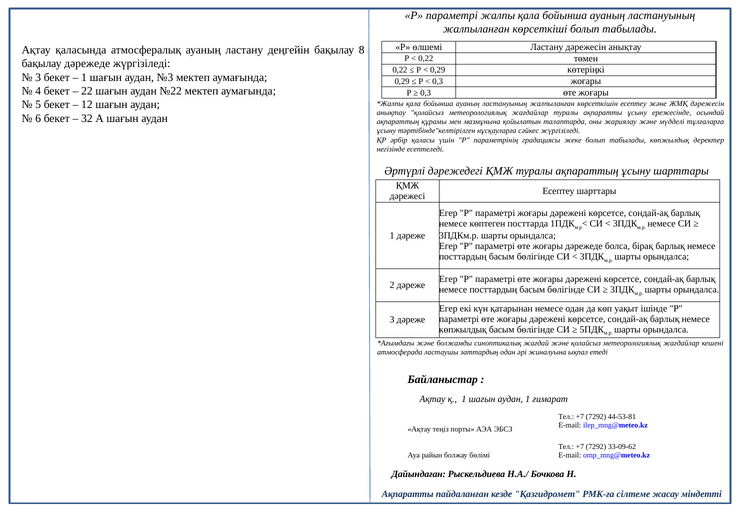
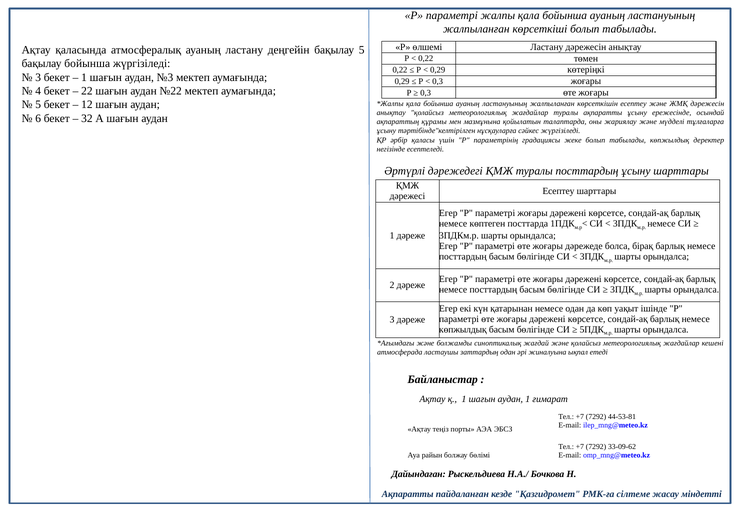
бақылау 8: 8 -> 5 (362, 50)
бақылау дәрежеде: дәрежеде -> бойынша (87, 64)
туралы ақпараттың: ақпараттың -> посттардың (587, 171)
